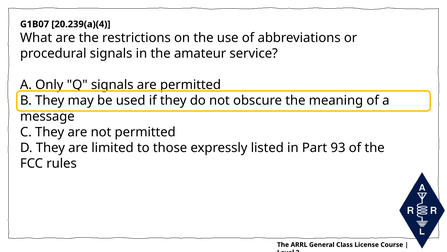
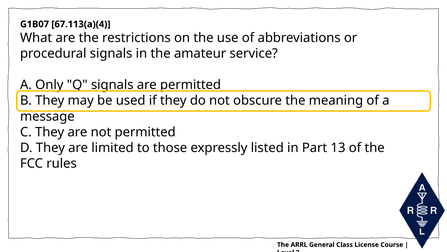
20.239(a)(4: 20.239(a)(4 -> 67.113(a)(4 (81, 24)
93: 93 -> 13 (338, 147)
